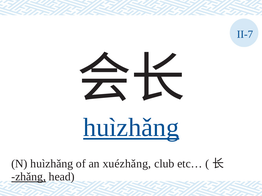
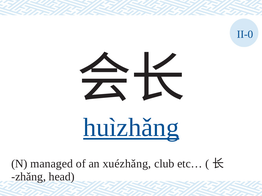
II-7: II-7 -> II-0 (245, 34)
N huìzhǎng: huìzhǎng -> managed (52, 164)
zhǎng underline: present -> none (29, 177)
